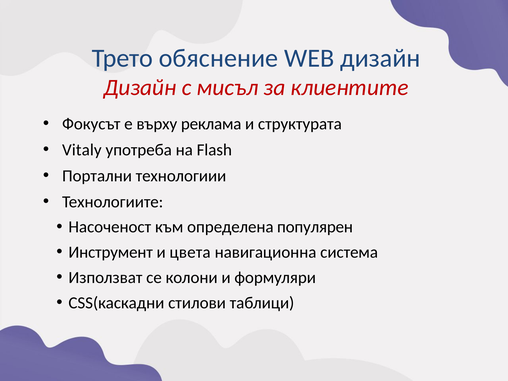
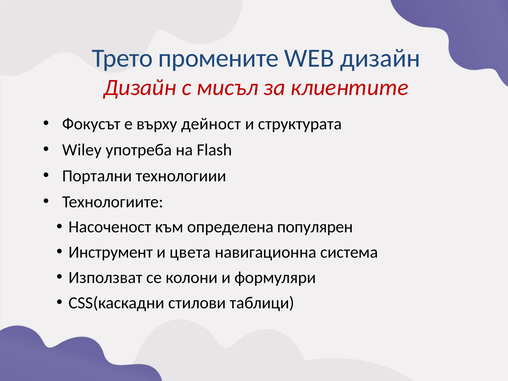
обяснение: обяснение -> промените (219, 58)
реклама: реклама -> дейност (211, 124)
Vitaly: Vitaly -> Wiley (82, 150)
